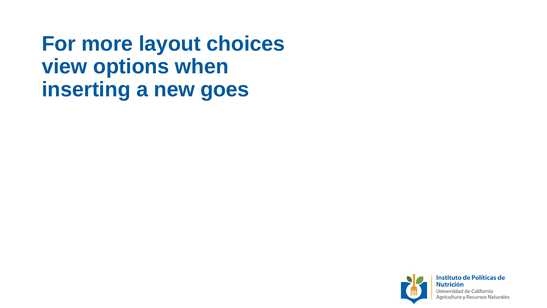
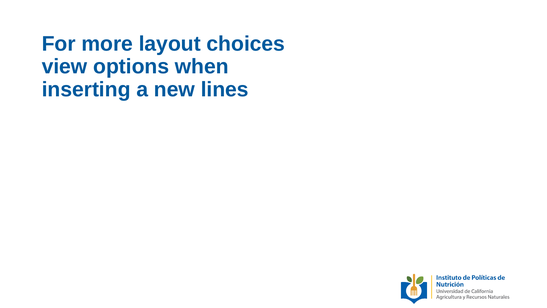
goes: goes -> lines (225, 89)
